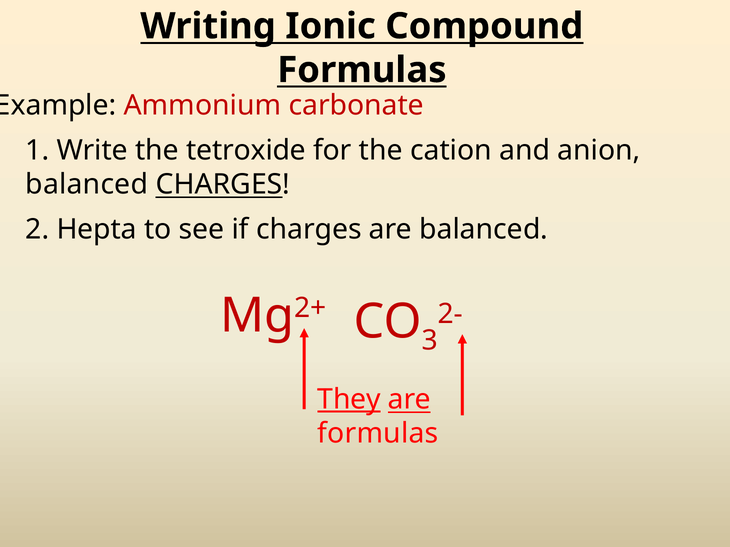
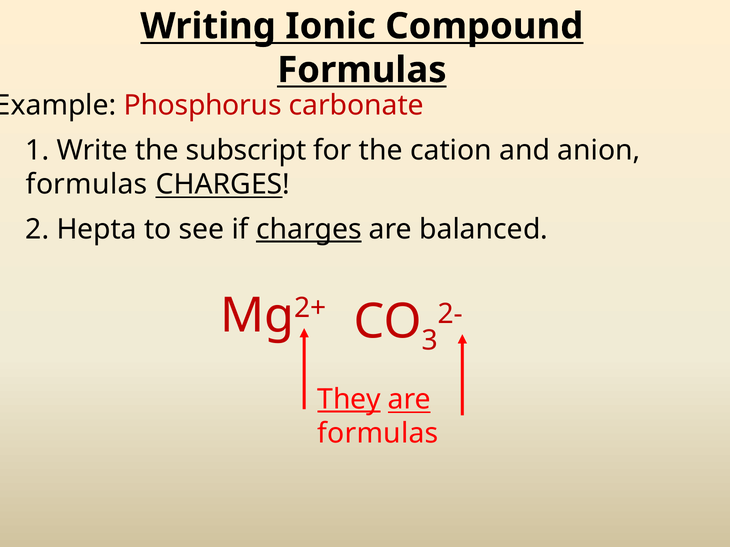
Ammonium: Ammonium -> Phosphorus (203, 105)
tetroxide: tetroxide -> subscript (246, 150)
balanced: balanced -> formulas (87, 184)
charges underline: none -> present (309, 229)
